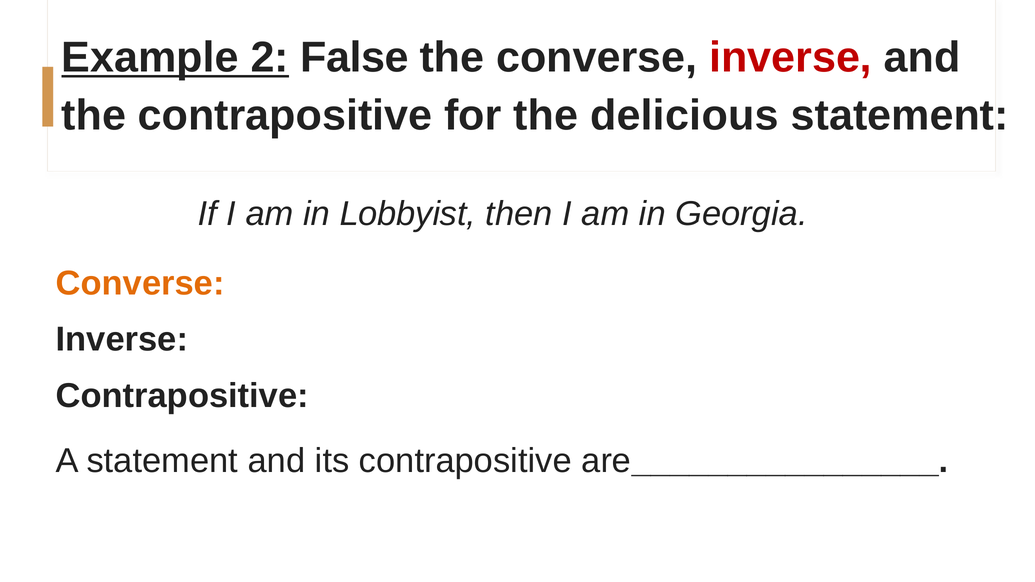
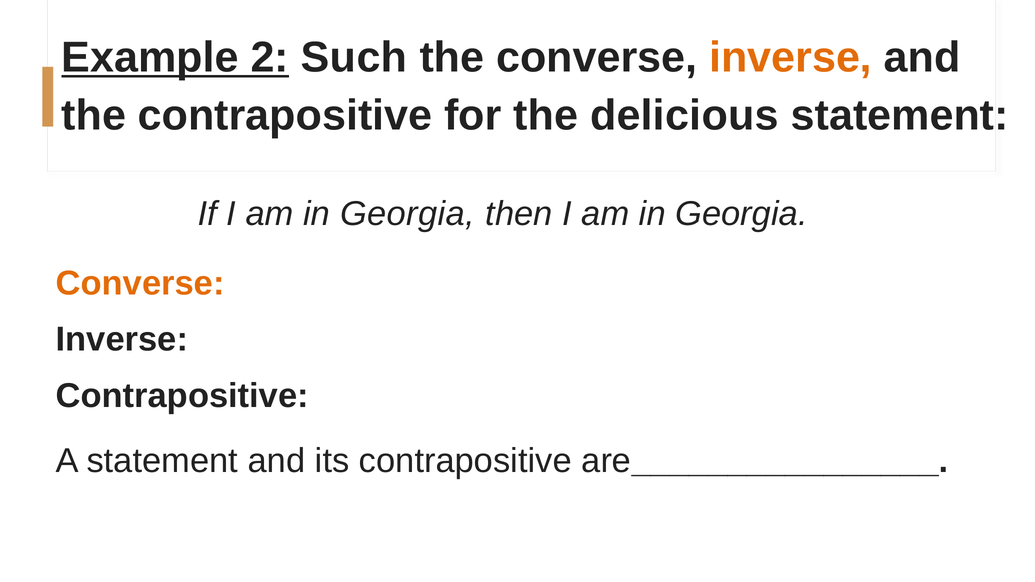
False: False -> Such (354, 57)
inverse colour: red -> orange (791, 57)
Lobbyist: Lobbyist -> Georgia (407, 214)
